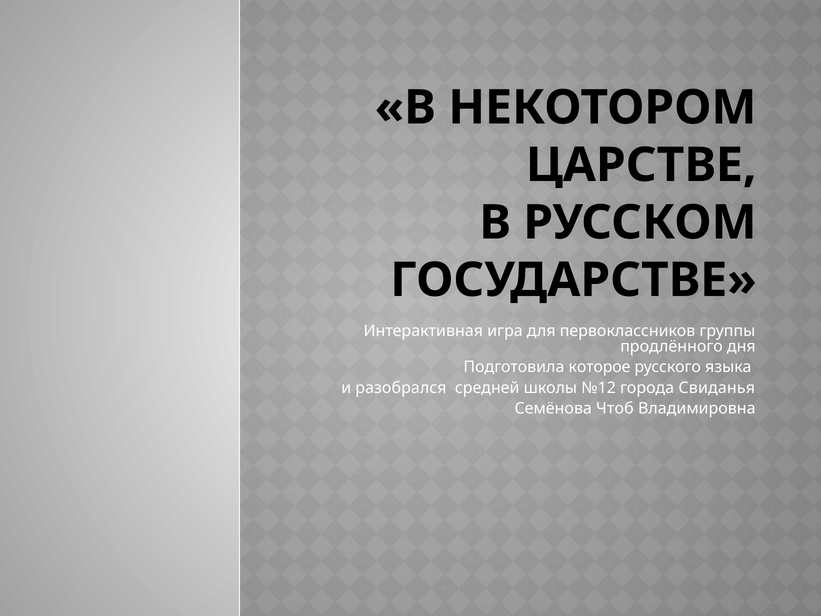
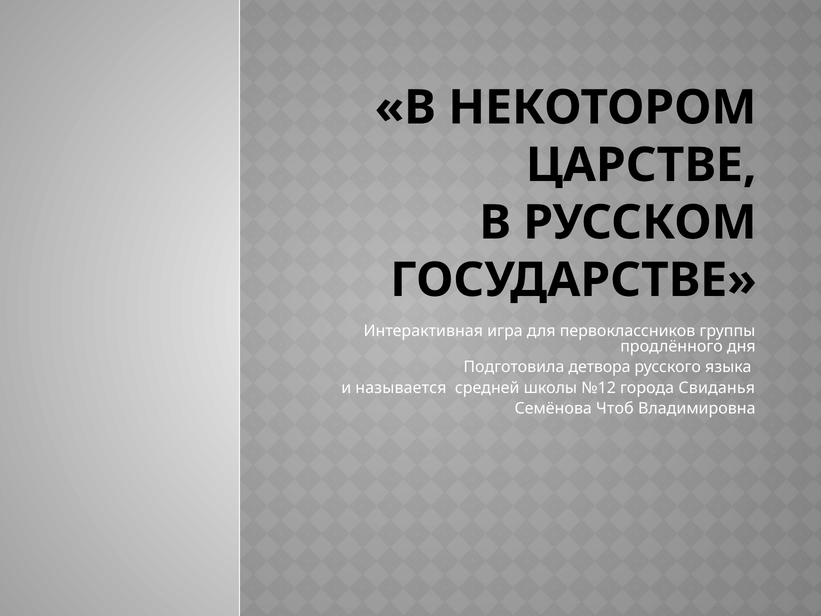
которое: которое -> детвора (600, 367)
разобрался: разобрался -> называется (401, 388)
